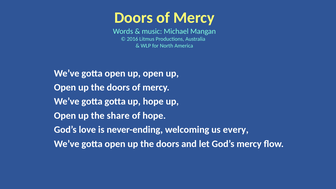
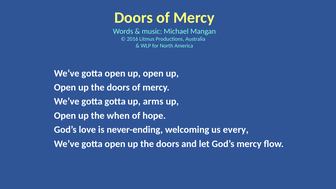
up hope: hope -> arms (153, 102)
share: share -> when (118, 116)
